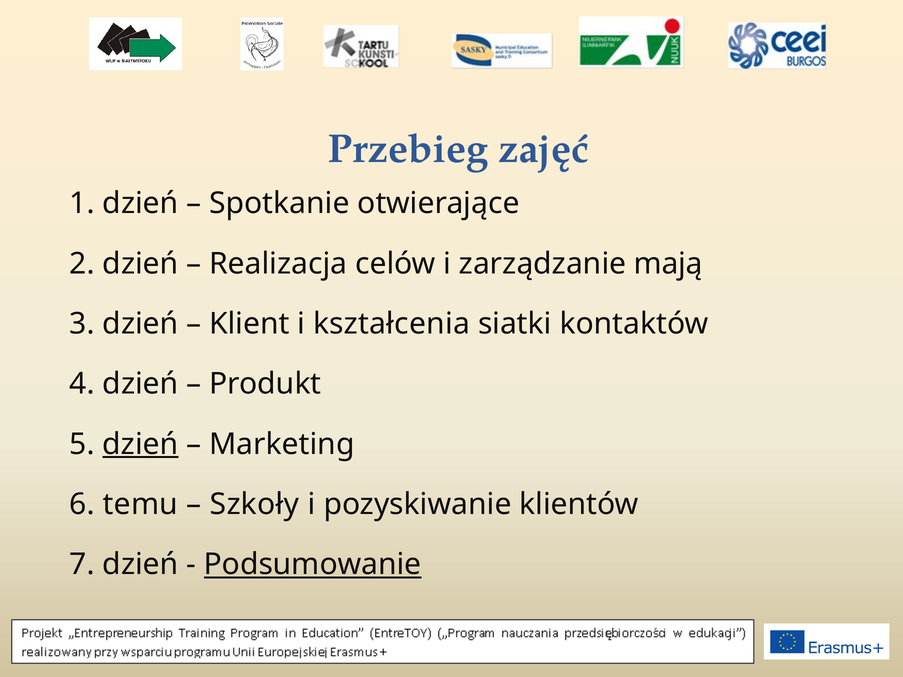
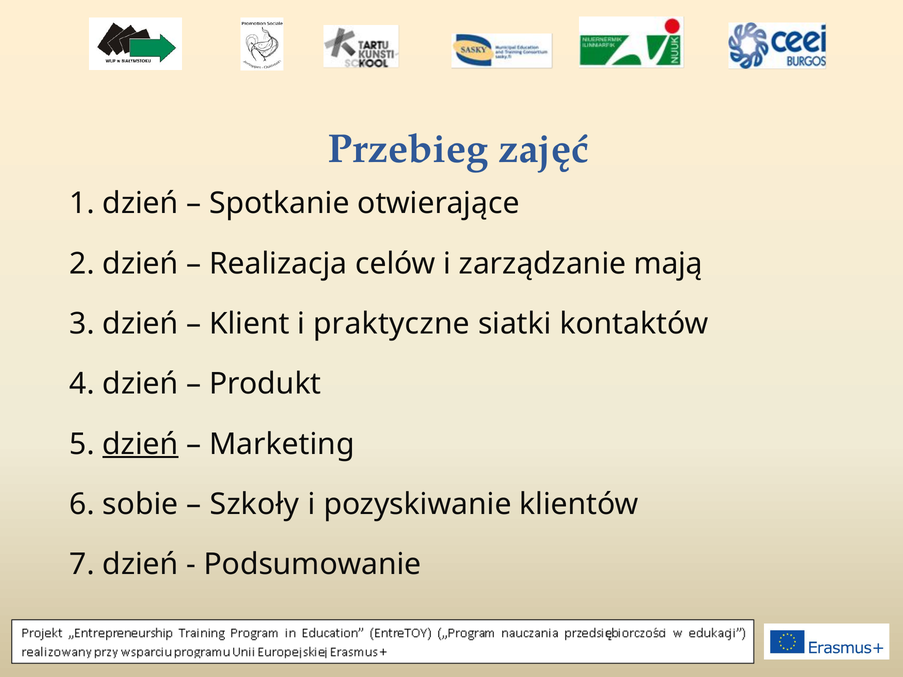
kształcenia: kształcenia -> praktyczne (391, 324)
temu: temu -> sobie (140, 505)
Podsumowanie underline: present -> none (313, 565)
